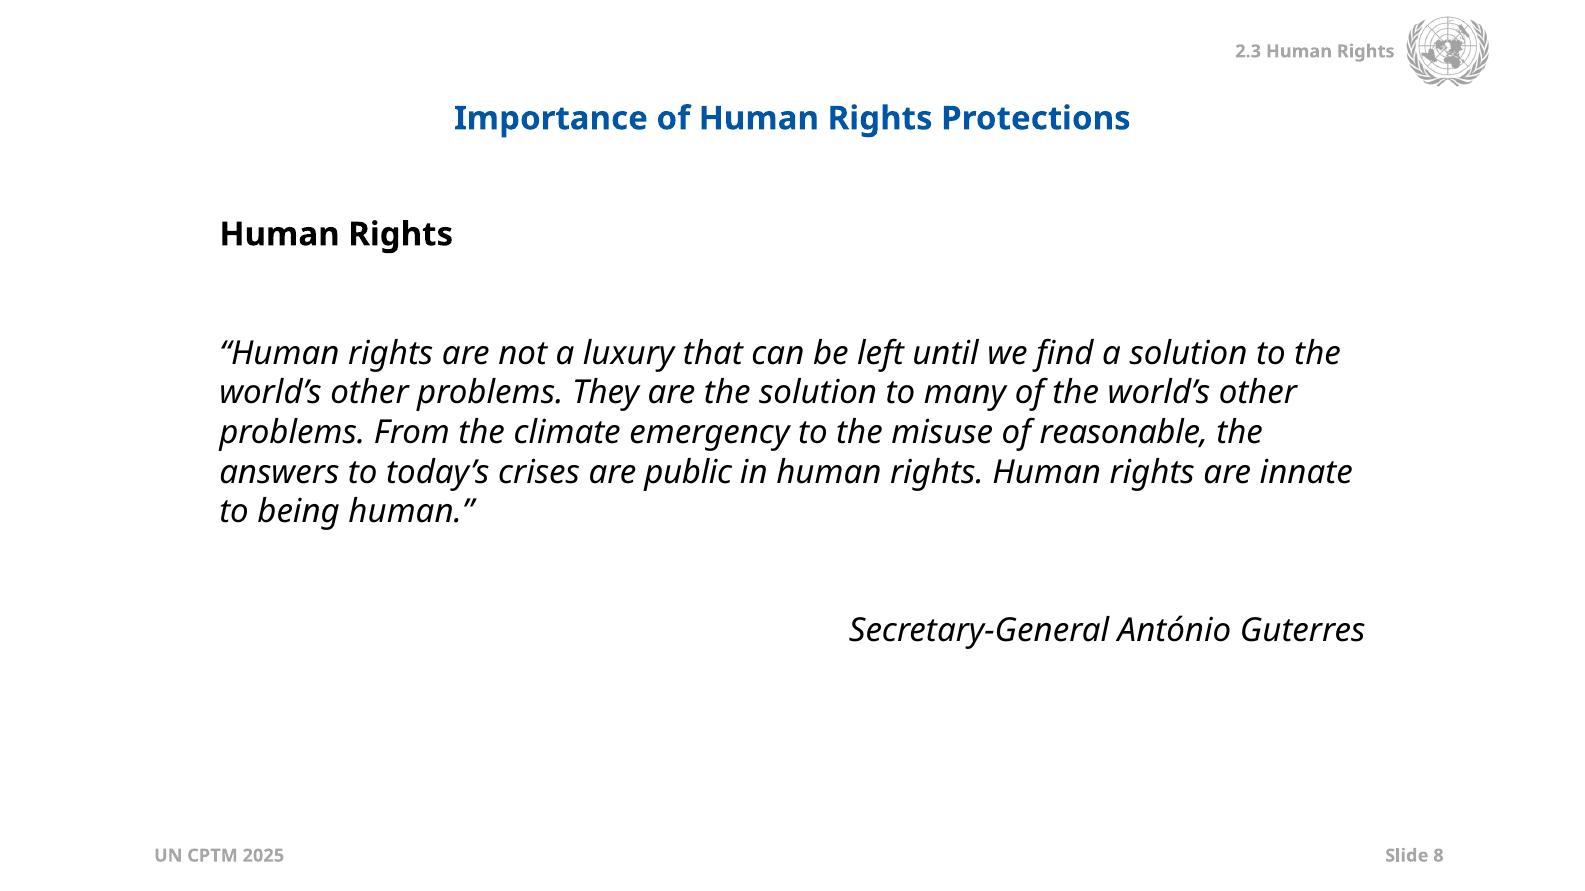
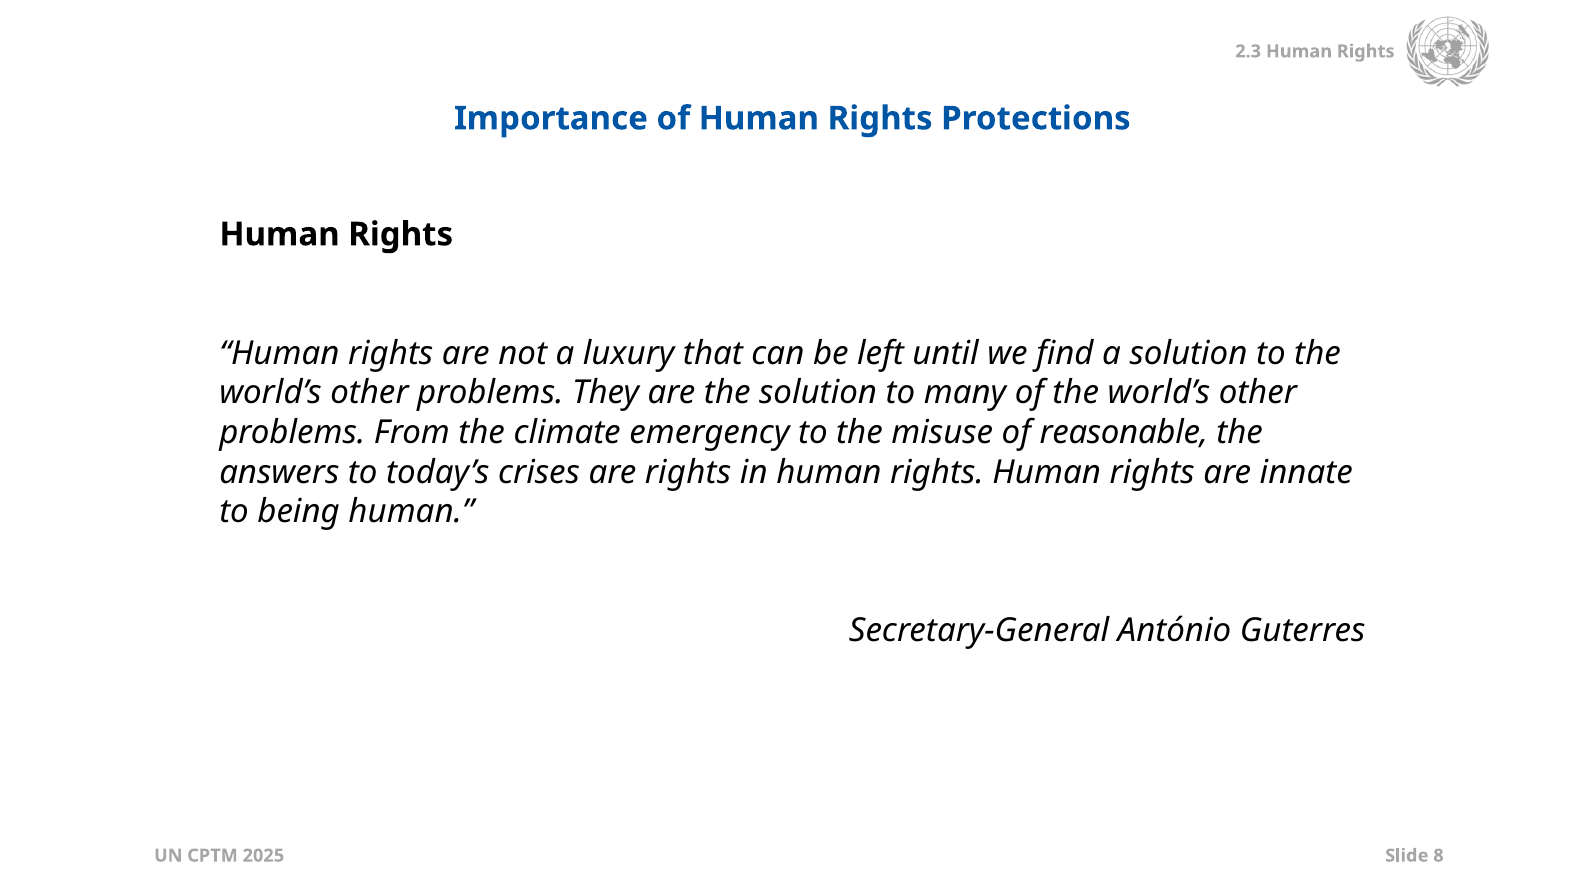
are public: public -> rights (688, 472)
